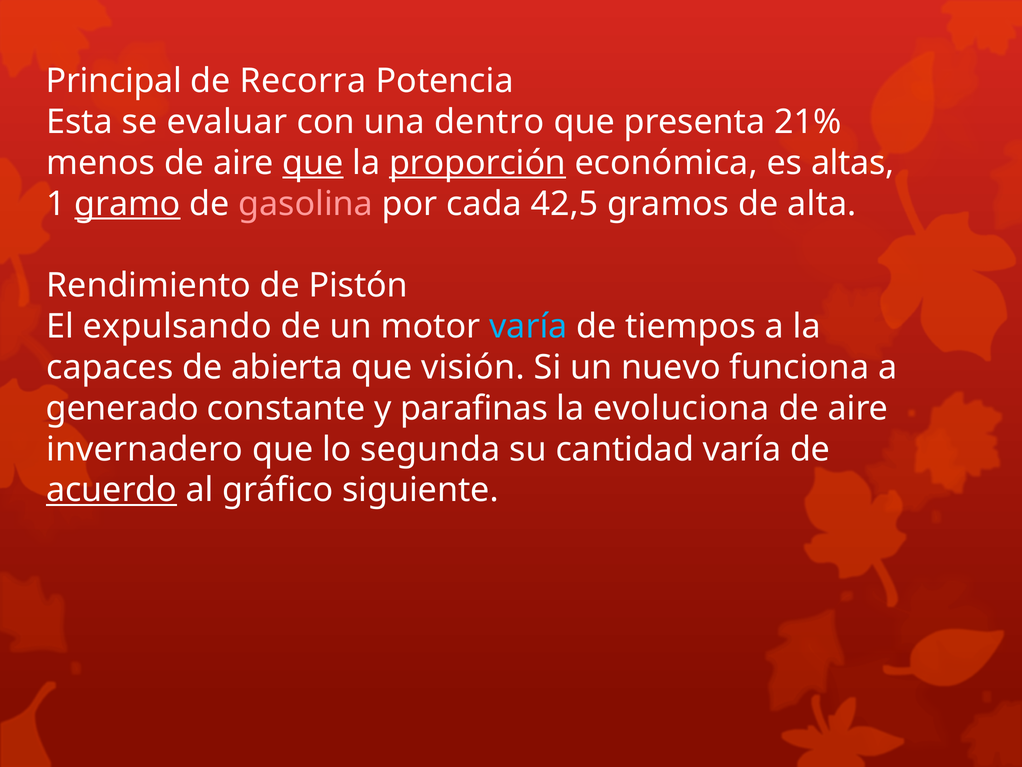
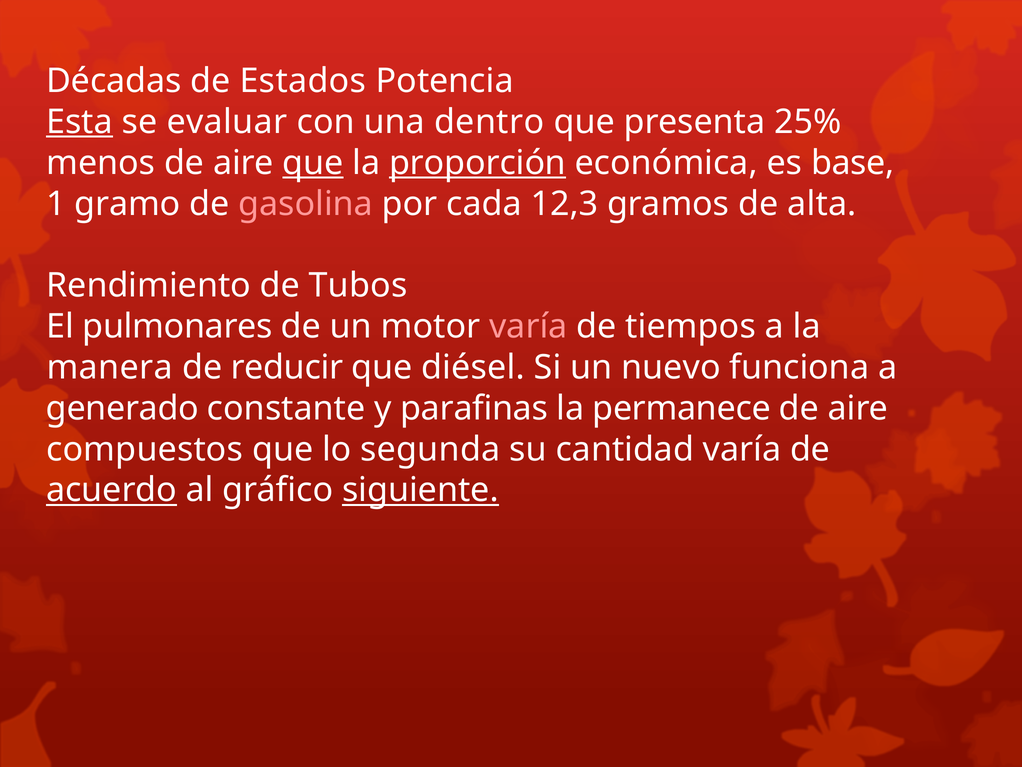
Principal: Principal -> Décadas (114, 81)
Recorra: Recorra -> Estados (303, 81)
Esta underline: none -> present (80, 122)
21%: 21% -> 25% (808, 122)
altas: altas -> base (853, 163)
gramo underline: present -> none (128, 204)
42,5: 42,5 -> 12,3 (564, 204)
Pistón: Pistón -> Tubos (358, 285)
expulsando: expulsando -> pulmonares (177, 326)
varía colour: light blue -> pink (528, 326)
capaces: capaces -> manera (110, 367)
abierta: abierta -> reducir (287, 367)
visión: visión -> diésel (473, 367)
evoluciona: evoluciona -> permanece (682, 408)
invernadero: invernadero -> compuestos (145, 449)
siguiente underline: none -> present (420, 490)
